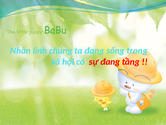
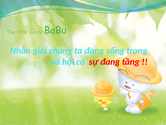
linh: linh -> giai (40, 50)
